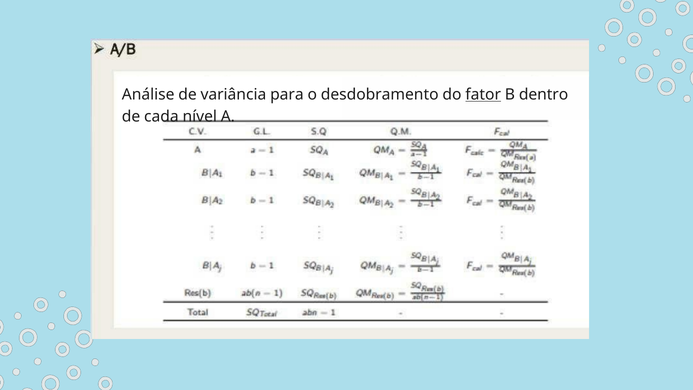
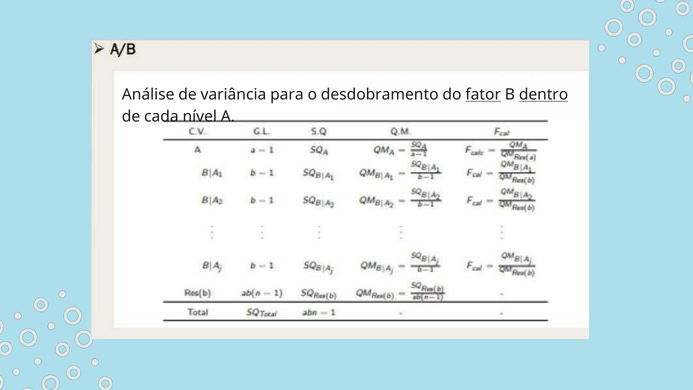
dentro underline: none -> present (544, 94)
